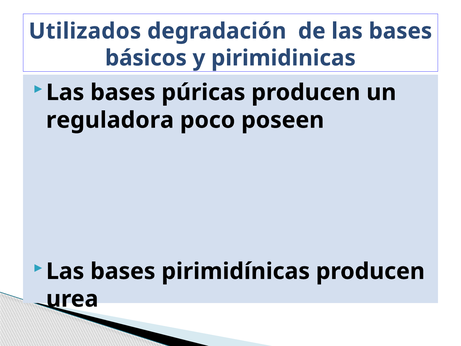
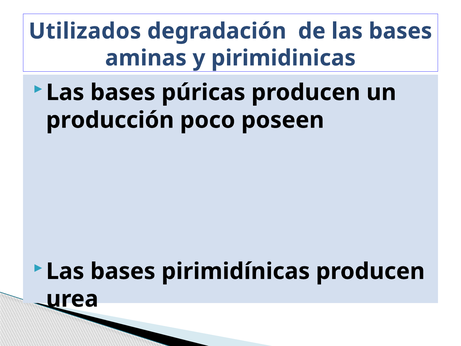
básicos: básicos -> aminas (146, 58)
reguladora: reguladora -> producción (110, 120)
